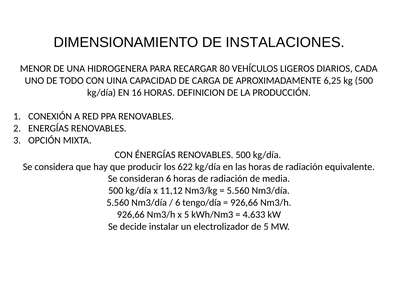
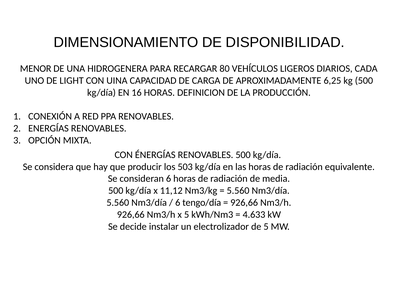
INSTALACIONES: INSTALACIONES -> DISPONIBILIDAD (285, 42)
TODO: TODO -> LIGHT (72, 80)
622: 622 -> 503 (185, 166)
